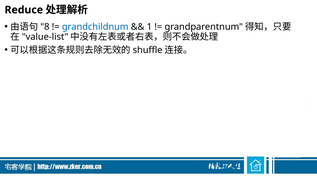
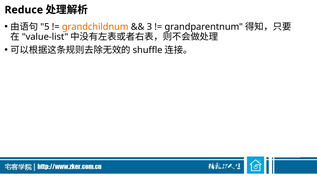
8: 8 -> 5 (45, 27)
grandchildnum colour: blue -> orange (95, 27)
1: 1 -> 3 (149, 27)
